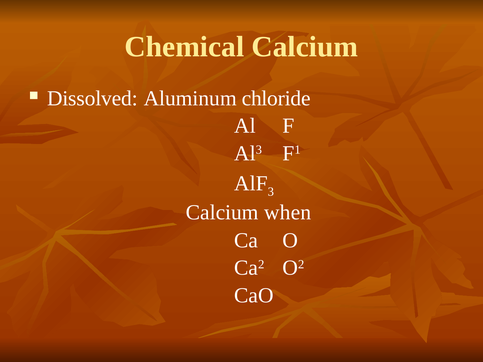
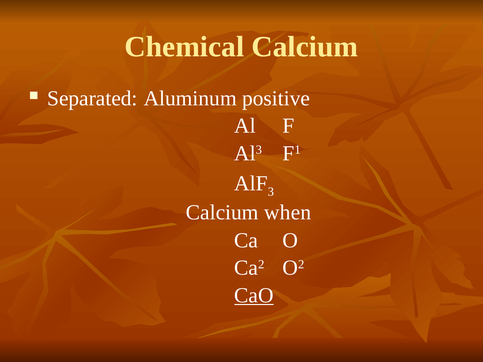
Dissolved: Dissolved -> Separated (92, 98)
chloride: chloride -> positive (276, 98)
CaO underline: none -> present (254, 295)
